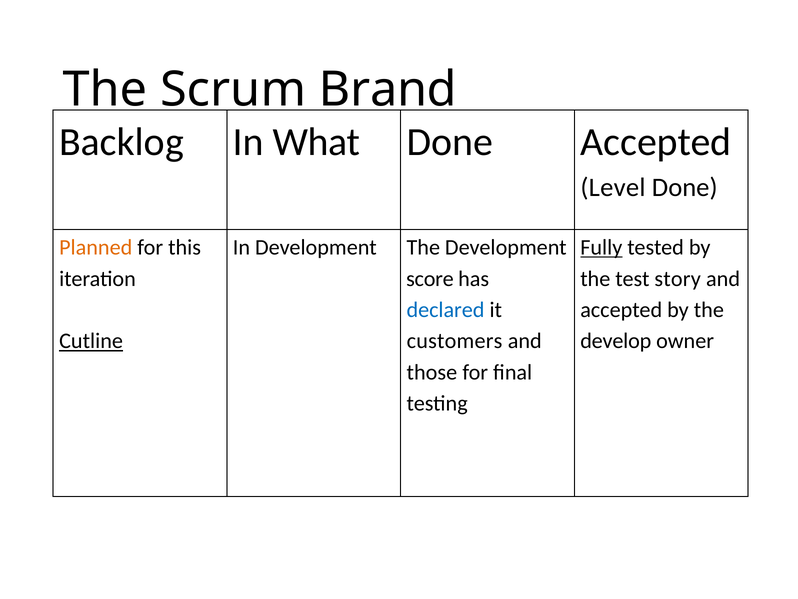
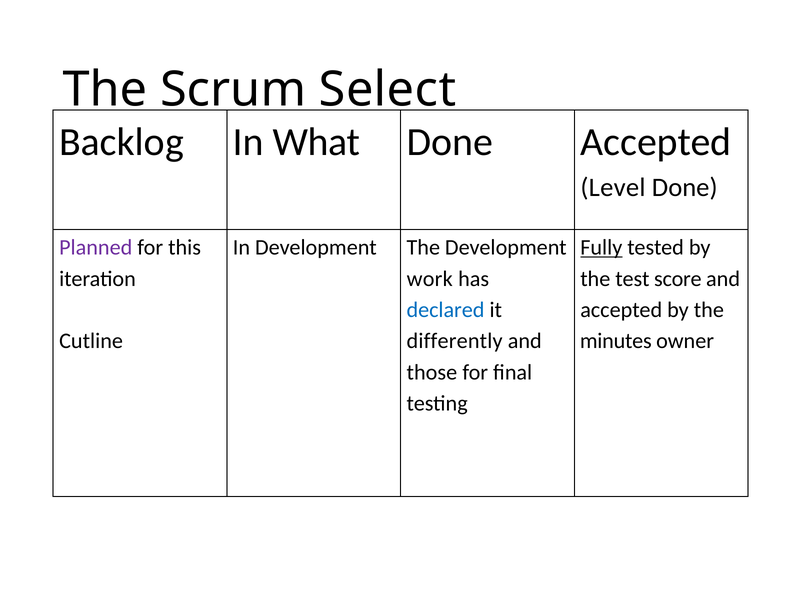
Brand: Brand -> Select (388, 89)
Planned colour: orange -> purple (96, 247)
score: score -> work (430, 278)
story: story -> score (678, 278)
Cutline underline: present -> none (91, 341)
customers: customers -> differently (455, 341)
develop: develop -> minutes (616, 341)
